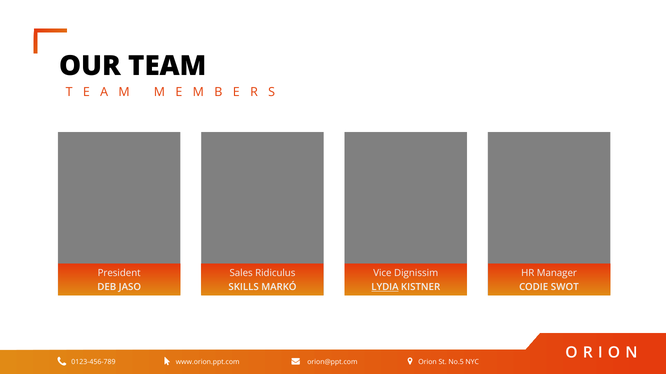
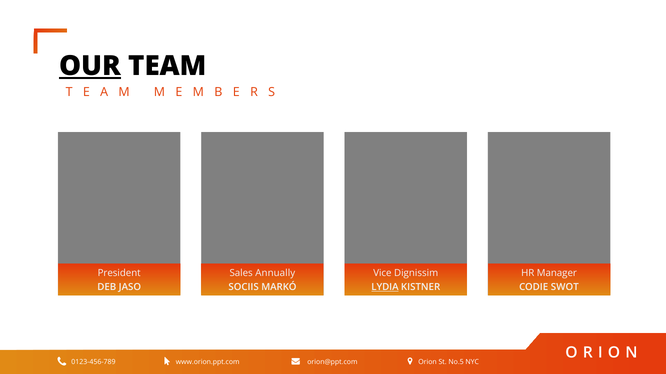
OUR underline: none -> present (90, 66)
Ridiculus: Ridiculus -> Annually (275, 274)
SKILLS: SKILLS -> SOCIIS (244, 288)
